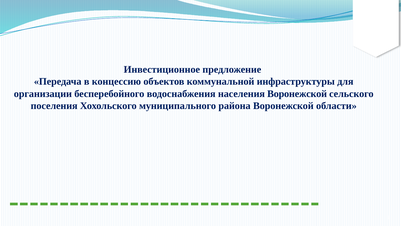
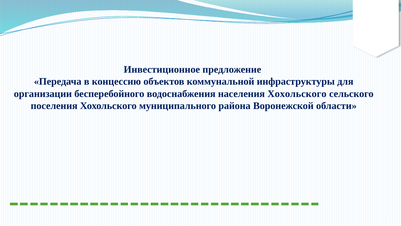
населения Воронежской: Воронежской -> Хохольского (297, 94)
